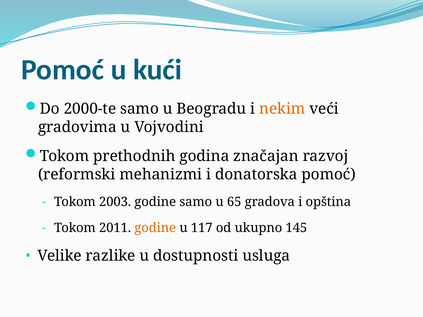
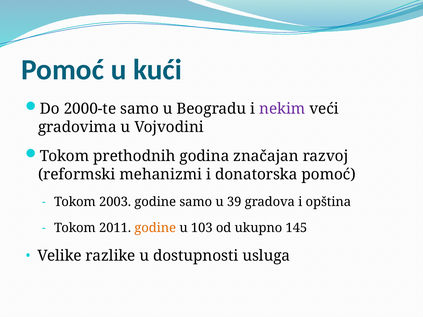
nekim colour: orange -> purple (282, 109)
65: 65 -> 39 (234, 202)
117: 117 -> 103 (202, 228)
